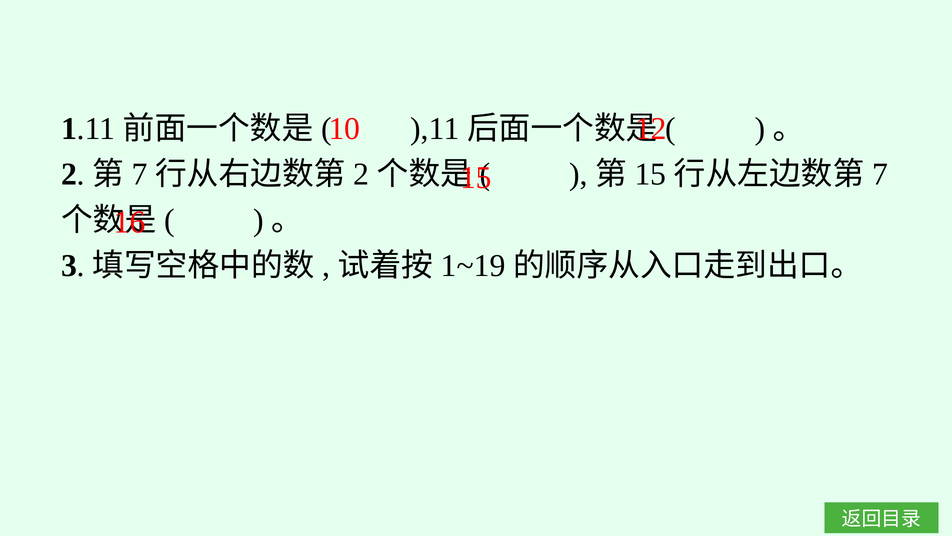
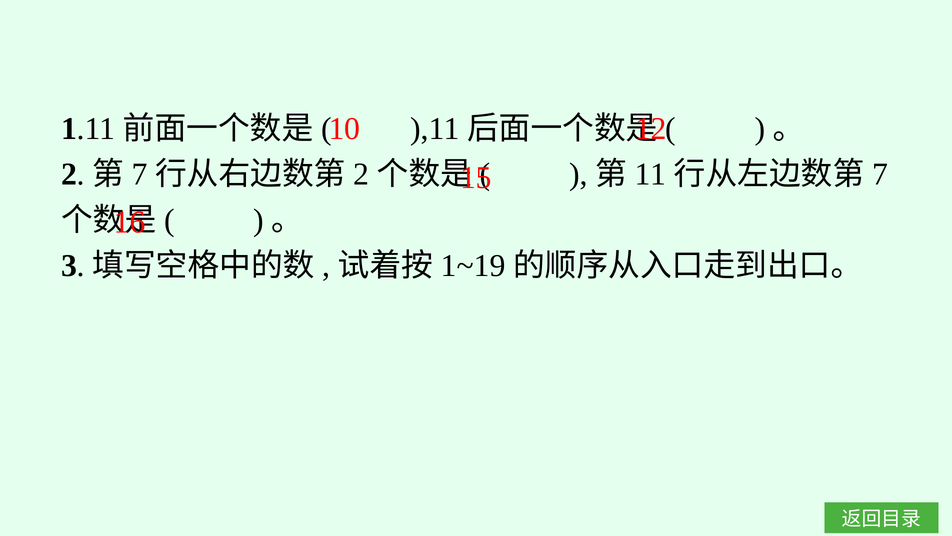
15: 15 -> 11 (650, 174)
